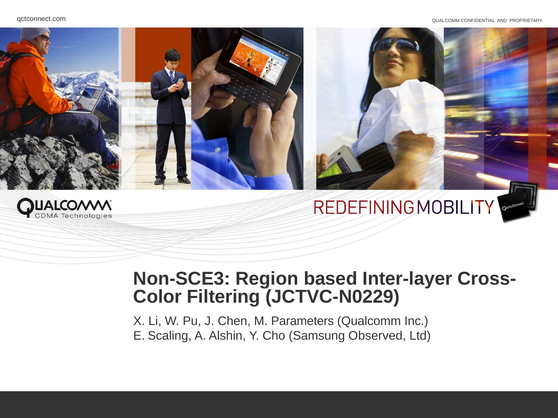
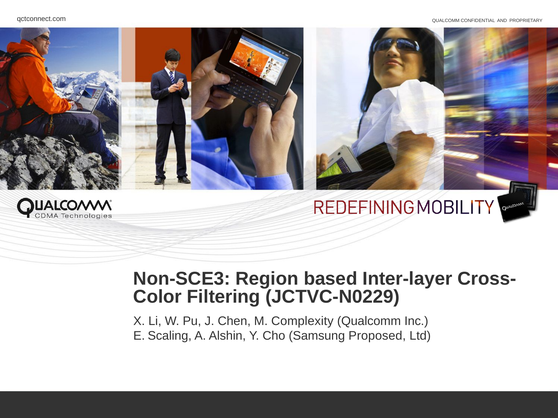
Parameters: Parameters -> Complexity (302, 321)
Observed: Observed -> Proposed (377, 336)
